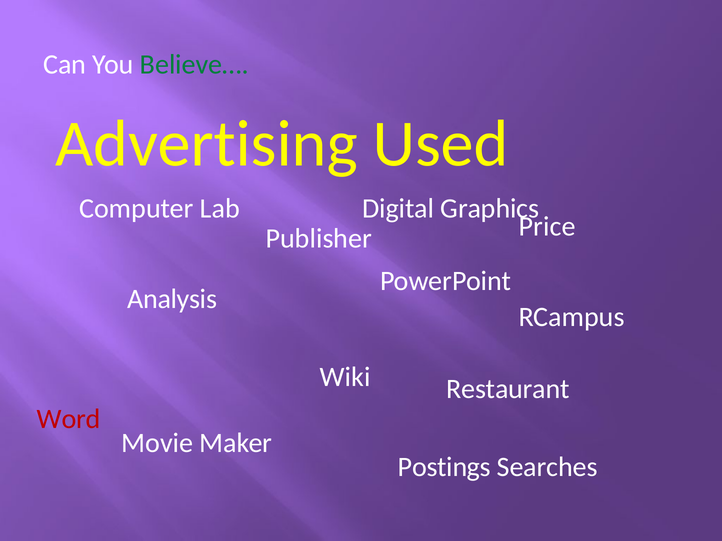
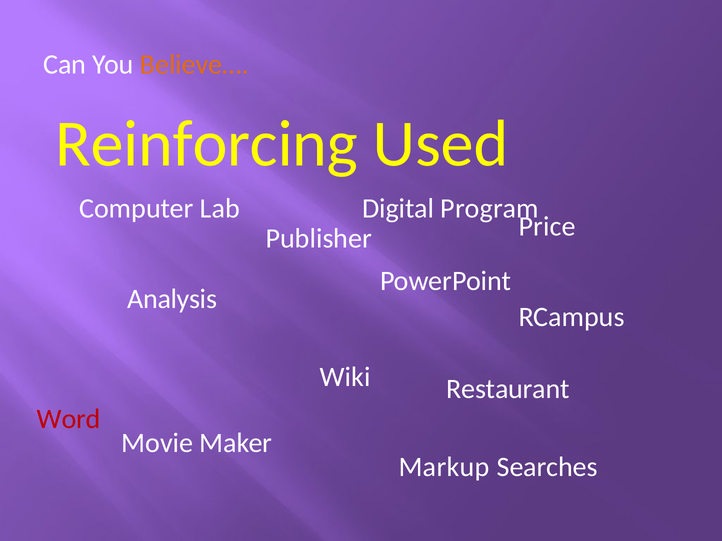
Believe… colour: green -> orange (194, 64)
Advertising: Advertising -> Reinforcing (207, 144)
Graphics: Graphics -> Program (490, 209)
Postings: Postings -> Markup (444, 468)
